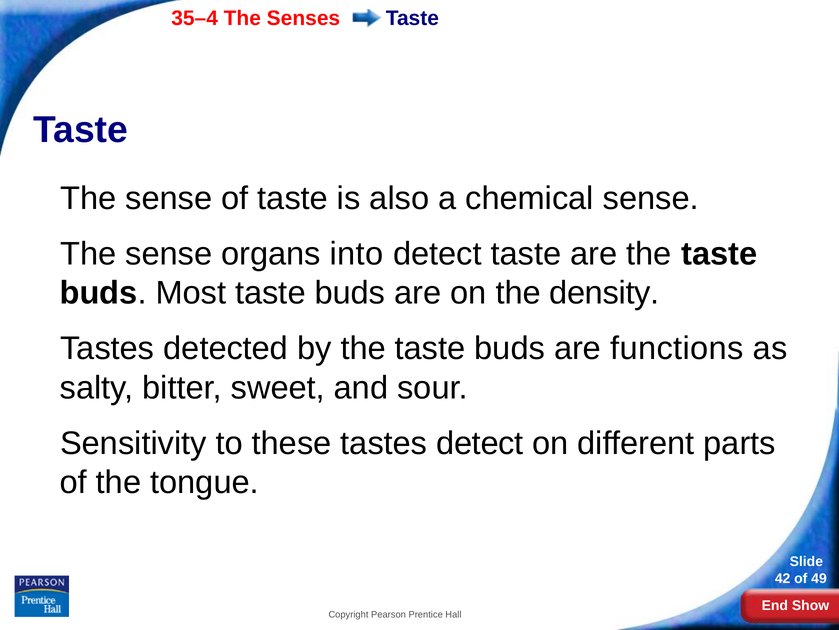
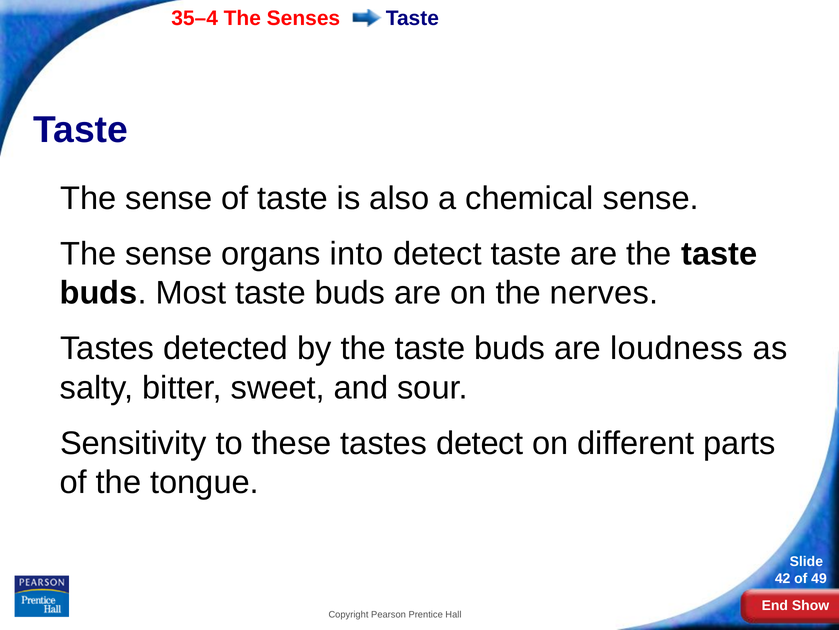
density: density -> nerves (604, 293)
functions: functions -> loudness (677, 348)
